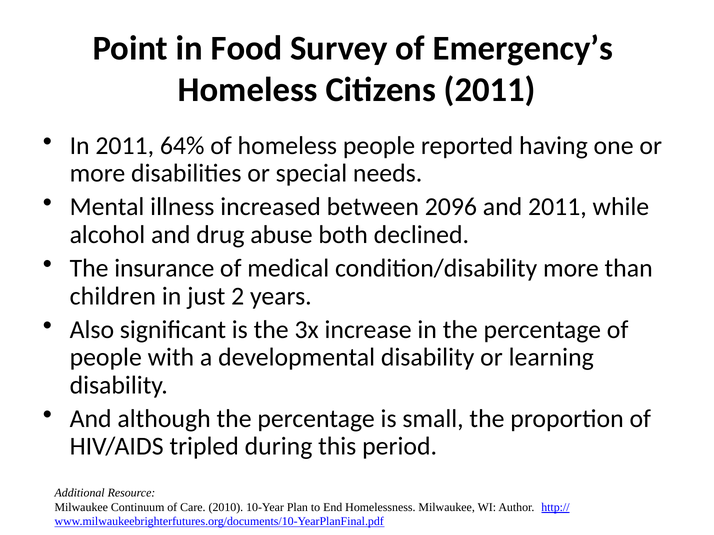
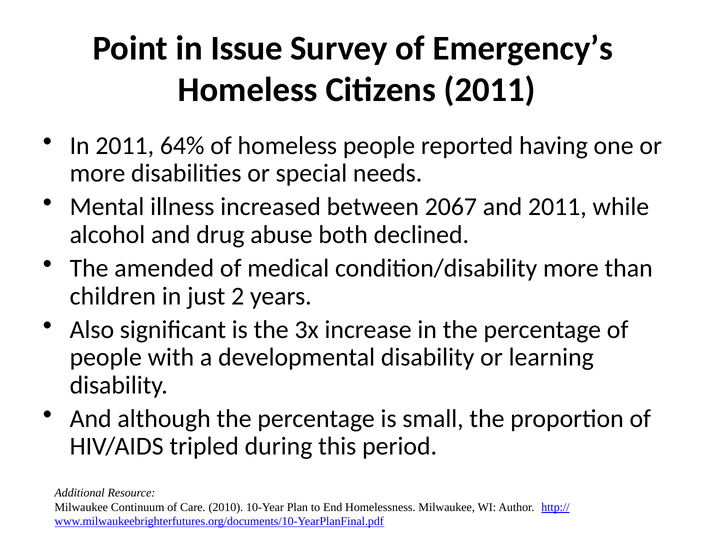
Food: Food -> Issue (247, 48)
2096: 2096 -> 2067 (451, 207)
insurance: insurance -> amended (164, 269)
